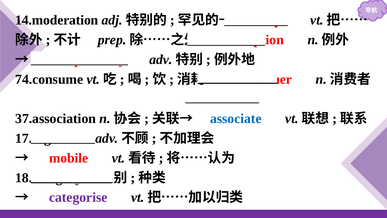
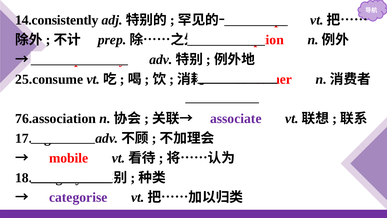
14.moderation: 14.moderation -> 14.consistently (57, 20)
74.consume: 74.consume -> 25.consume (49, 79)
37.association: 37.association -> 76.association (56, 118)
associate colour: blue -> purple (236, 118)
